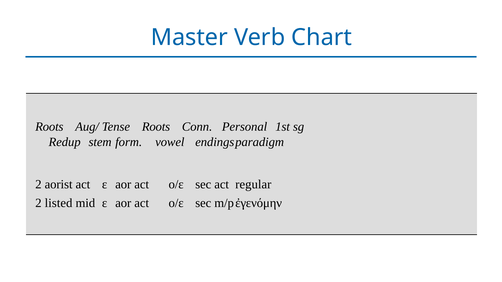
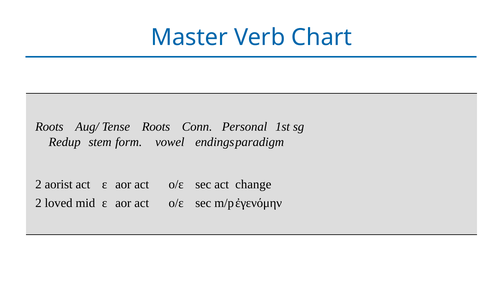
regular: regular -> change (253, 185)
listed: listed -> loved (59, 203)
